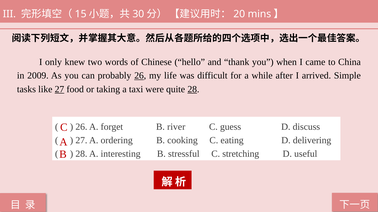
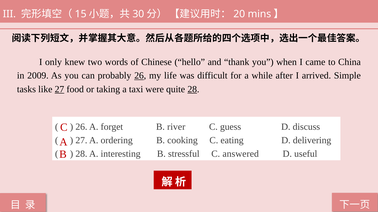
stretching: stretching -> answered (241, 154)
